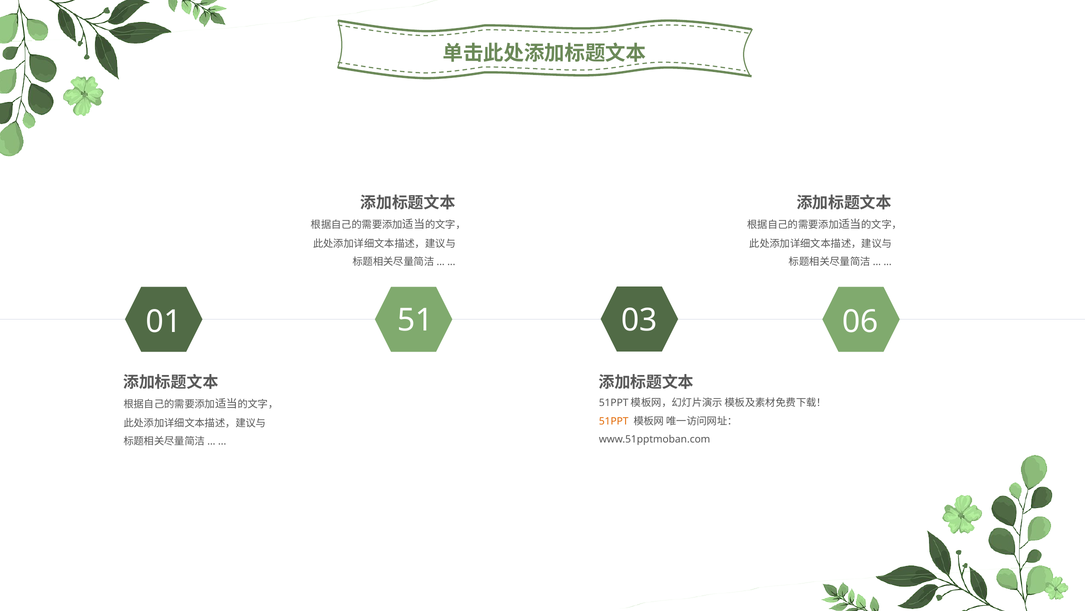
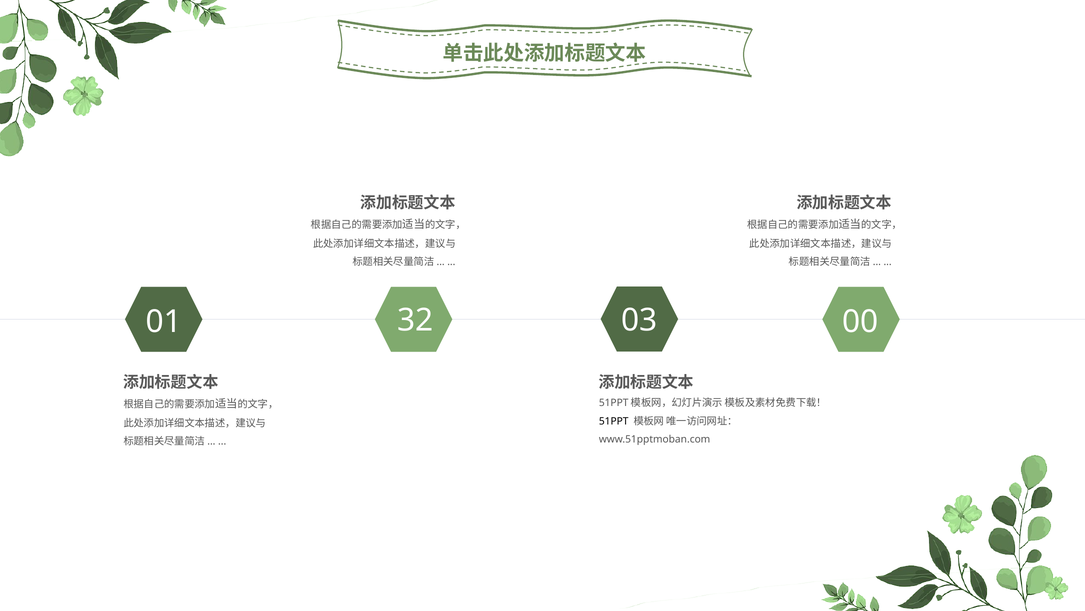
51: 51 -> 32 (415, 320)
06: 06 -> 00 (860, 322)
51PPT colour: orange -> black (614, 421)
